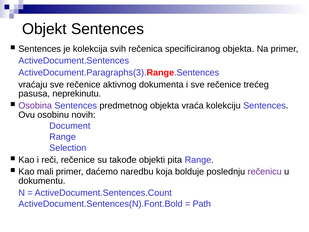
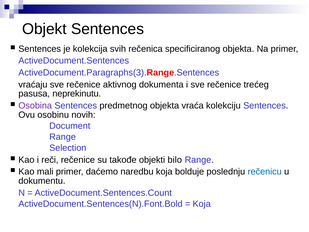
pita: pita -> bilo (175, 160)
rečenicu colour: purple -> blue (265, 172)
Path: Path -> Koja (202, 204)
